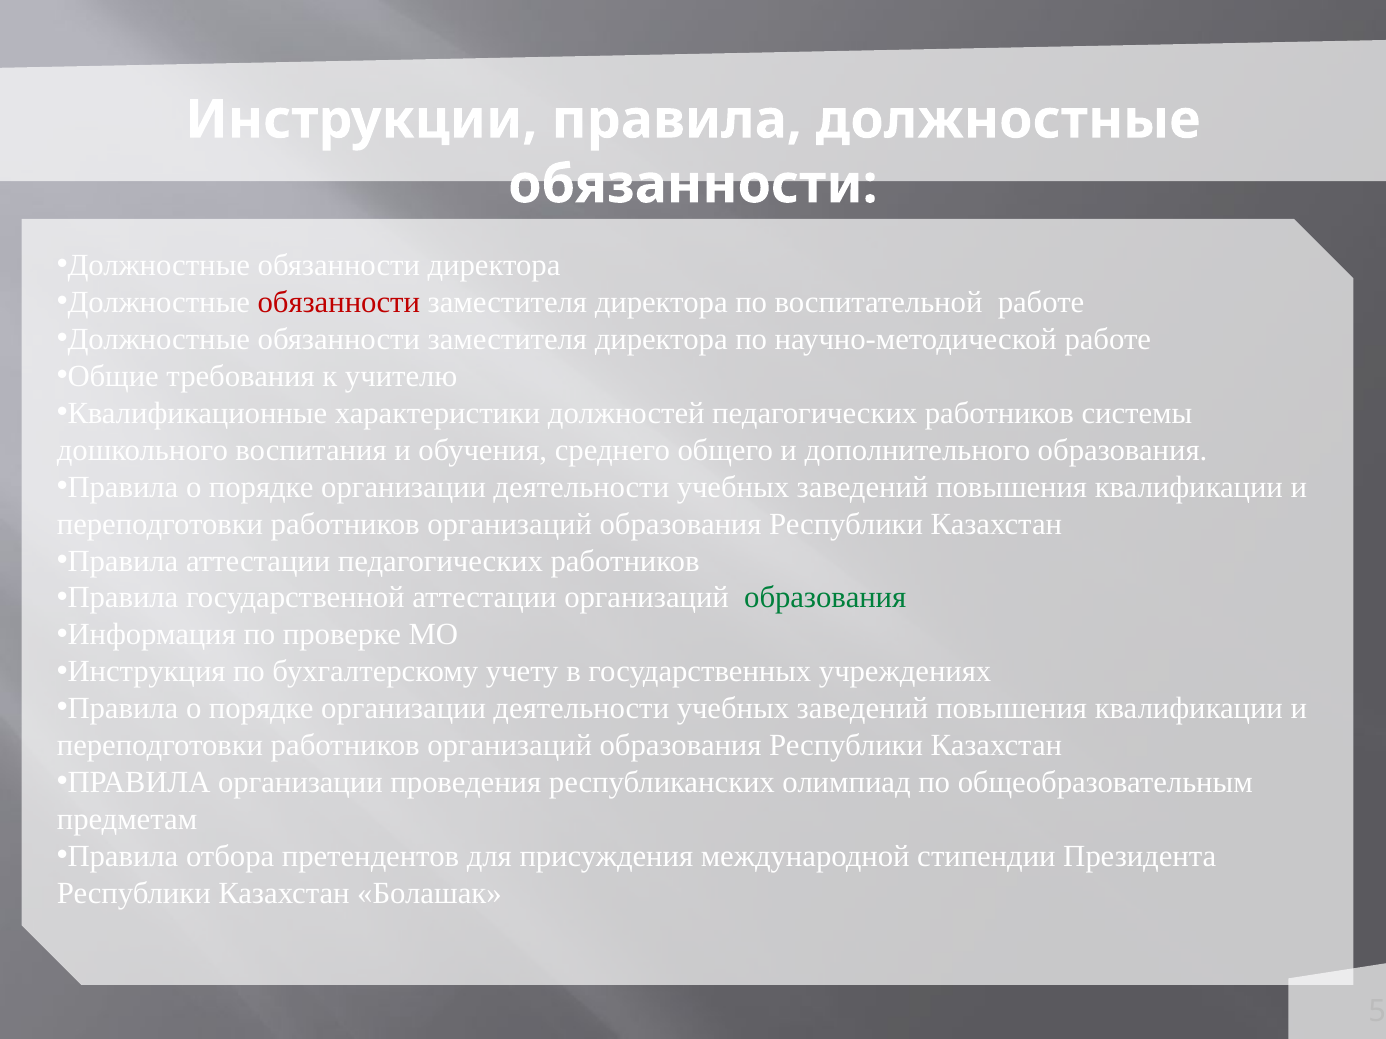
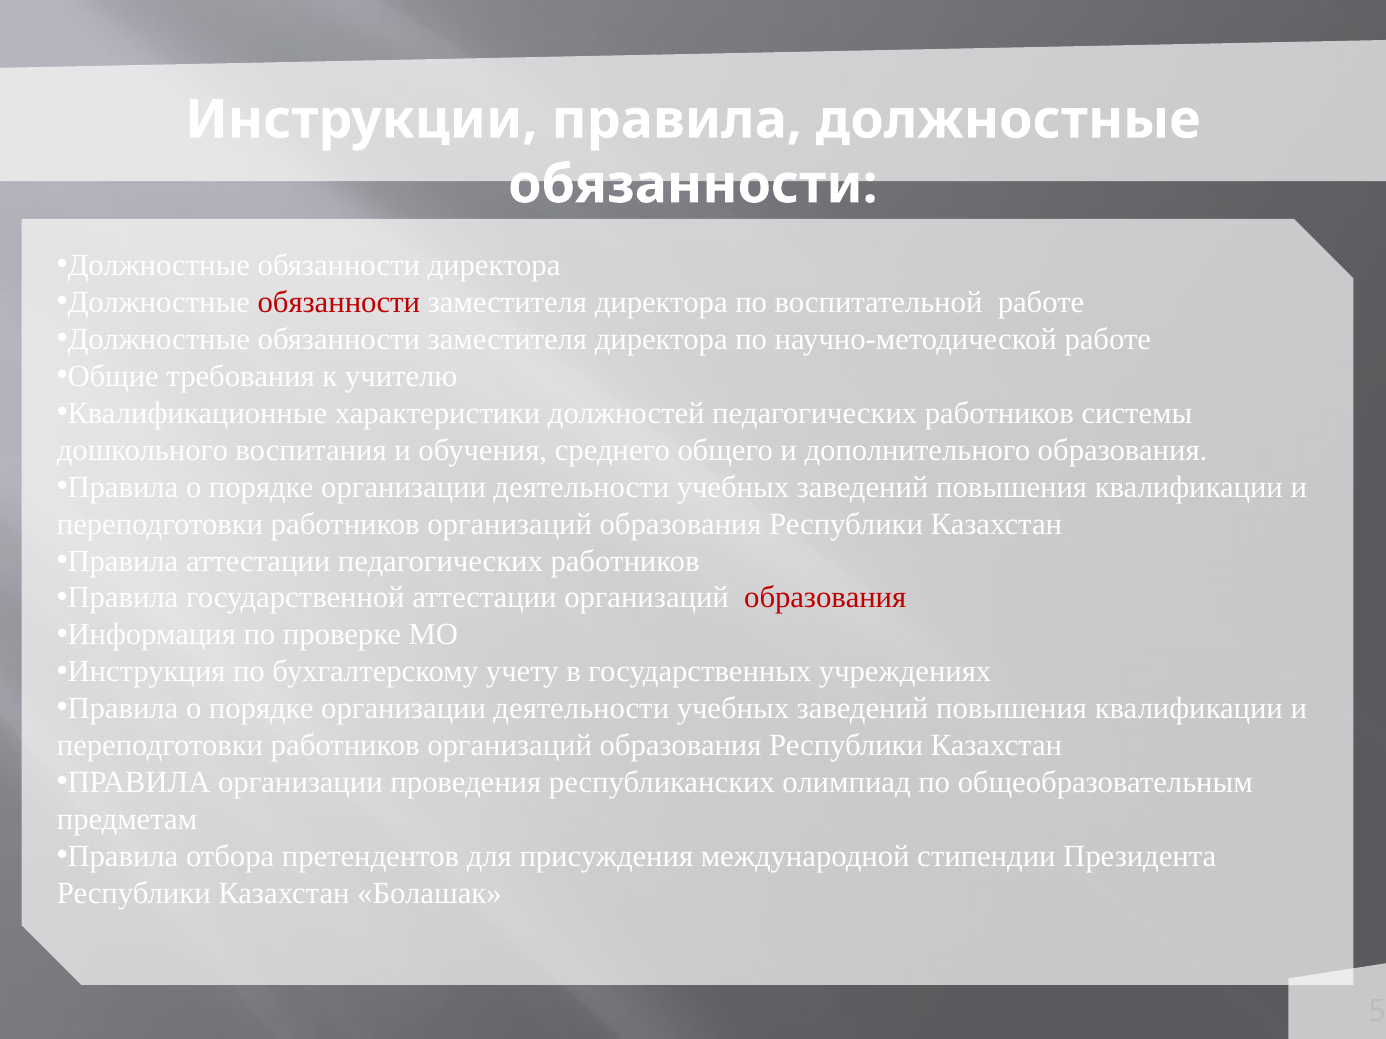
образования colour: green -> red (825, 598)
